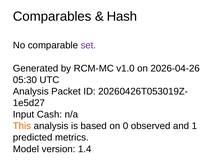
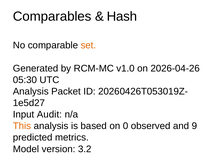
set colour: purple -> orange (88, 45)
Cash: Cash -> Audit (49, 114)
1: 1 -> 9 (194, 126)
1.4: 1.4 -> 3.2 (85, 149)
